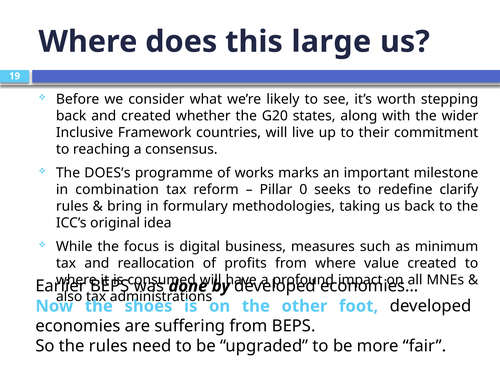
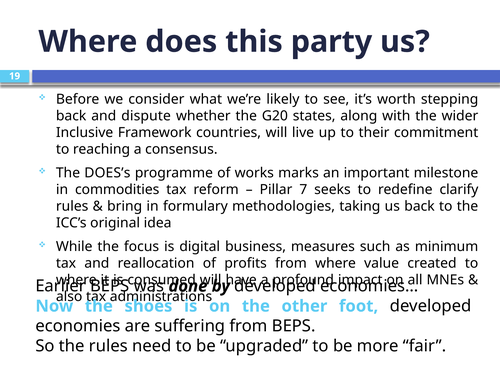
large: large -> party (331, 42)
and created: created -> dispute (146, 116)
combination: combination -> commodities (117, 190)
0: 0 -> 7 (303, 190)
